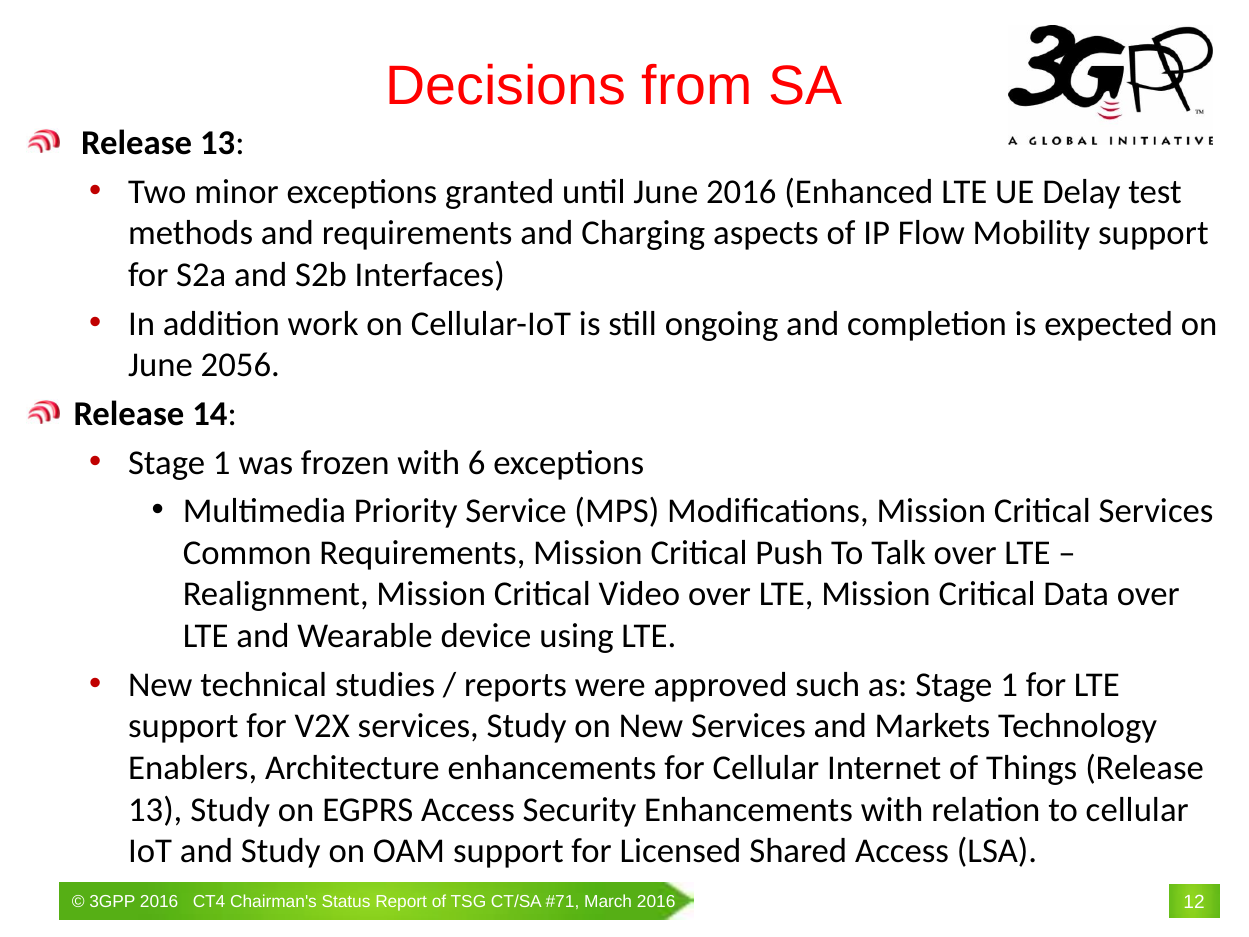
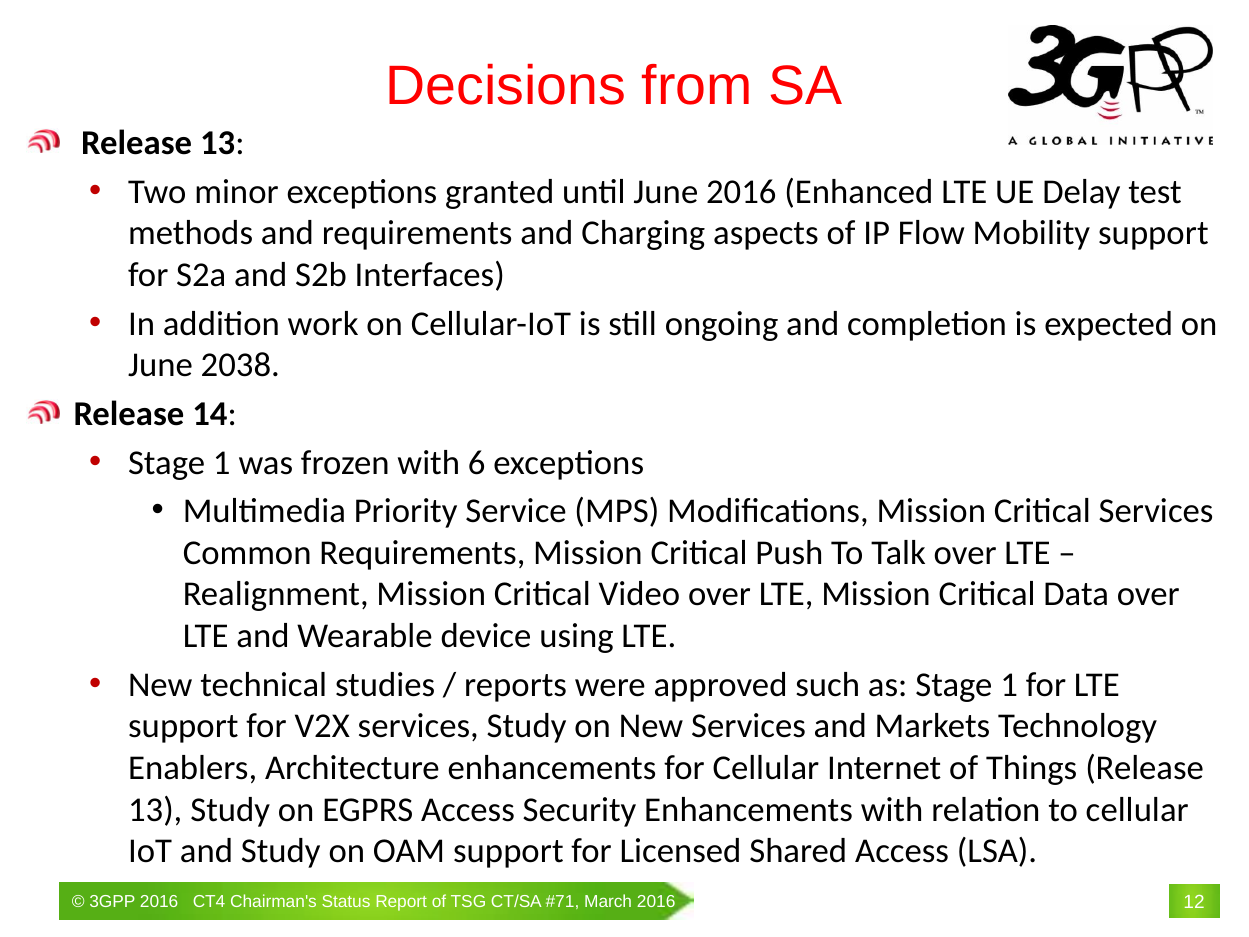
2056: 2056 -> 2038 (240, 365)
